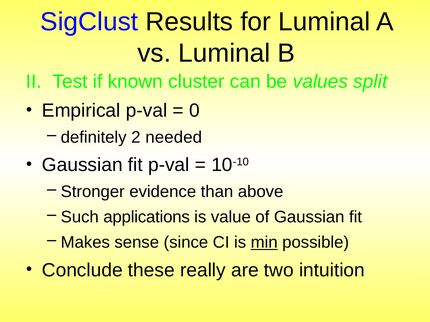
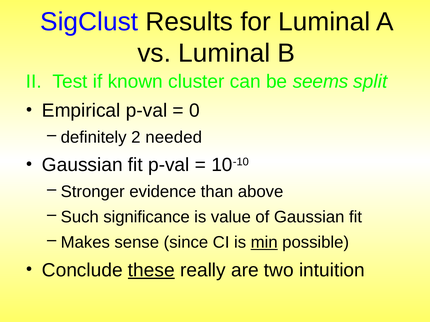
values: values -> seems (321, 82)
applications: applications -> significance (147, 217)
these underline: none -> present (151, 271)
